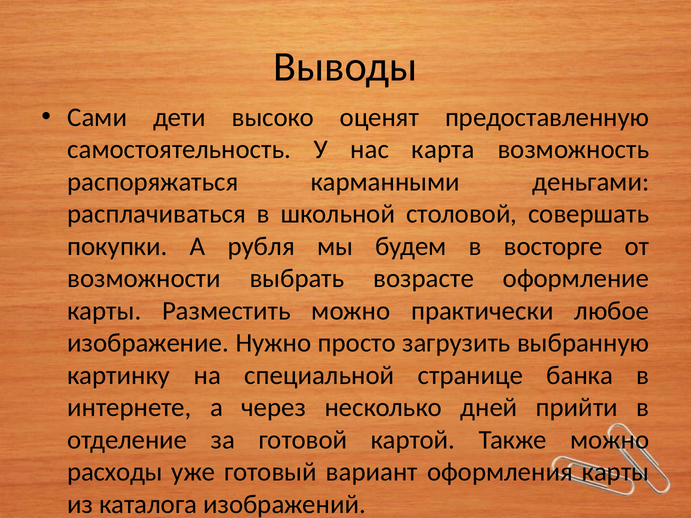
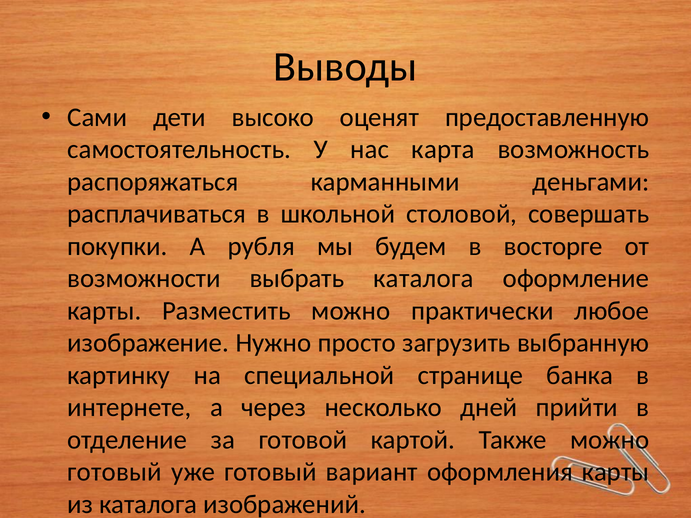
выбрать возрасте: возрасте -> каталога (423, 279)
расходы: расходы -> готовый (115, 472)
